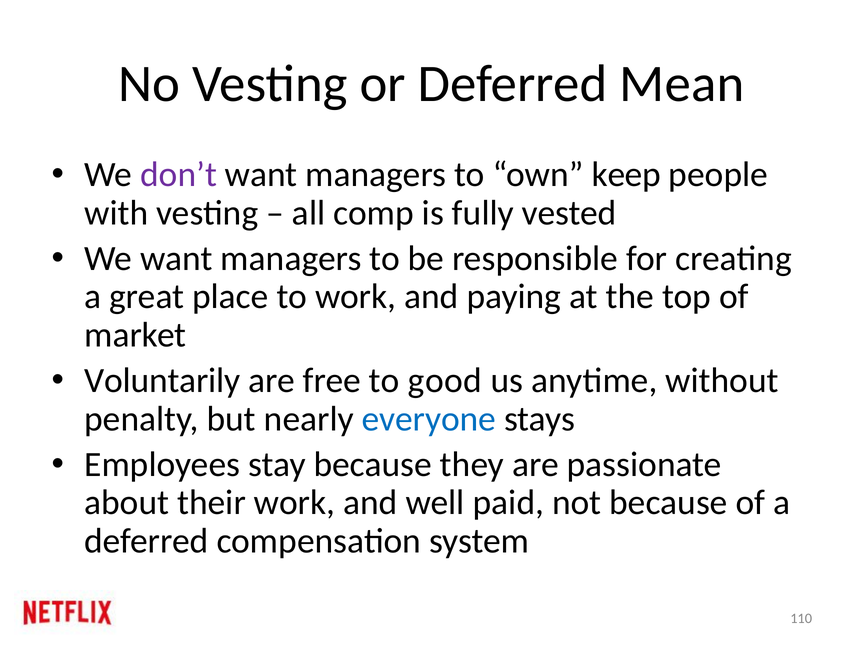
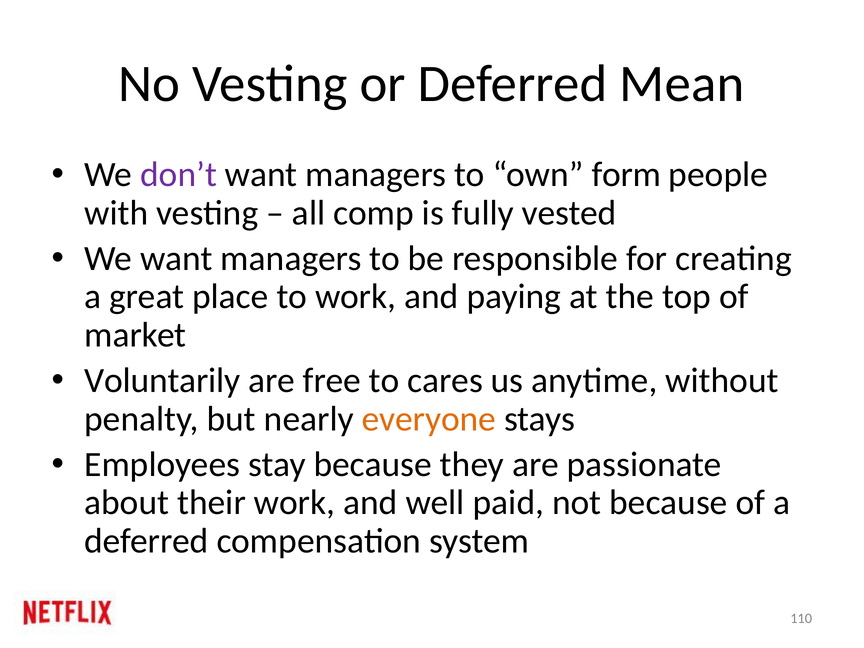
keep: keep -> form (626, 174)
good: good -> cares (445, 381)
everyone colour: blue -> orange (429, 419)
